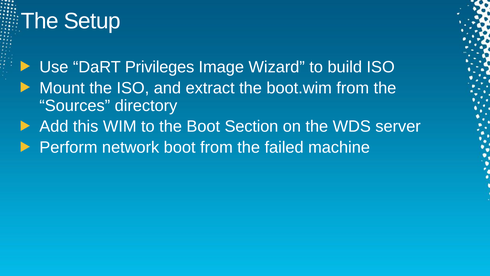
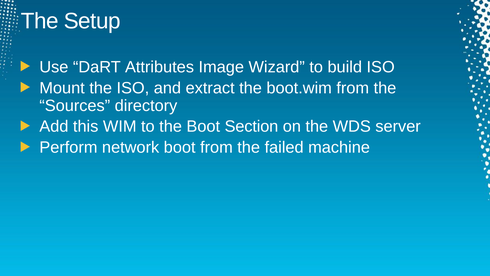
Privileges: Privileges -> Attributes (160, 67)
